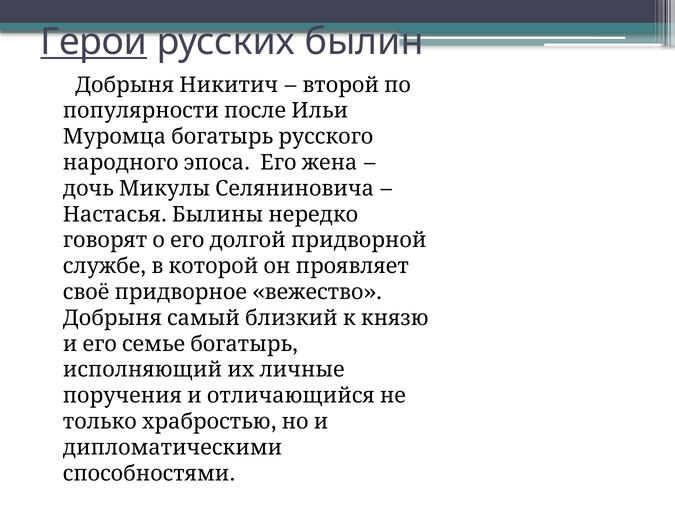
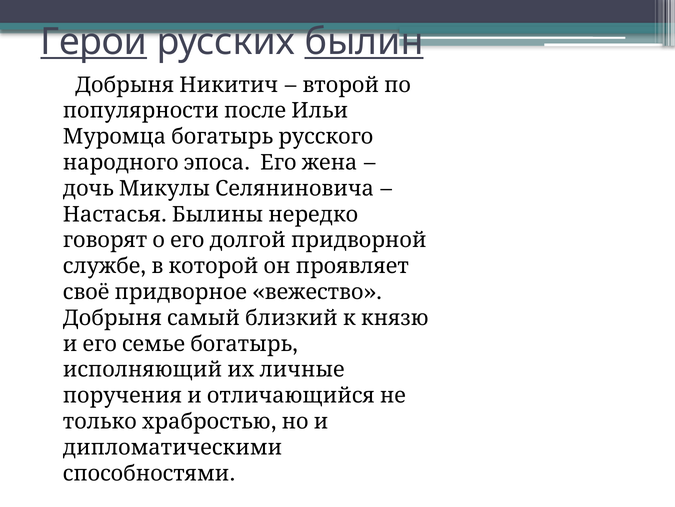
былин underline: none -> present (364, 42)
